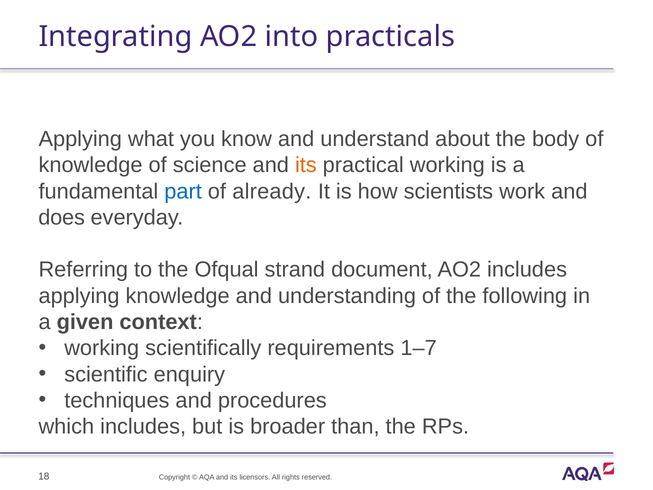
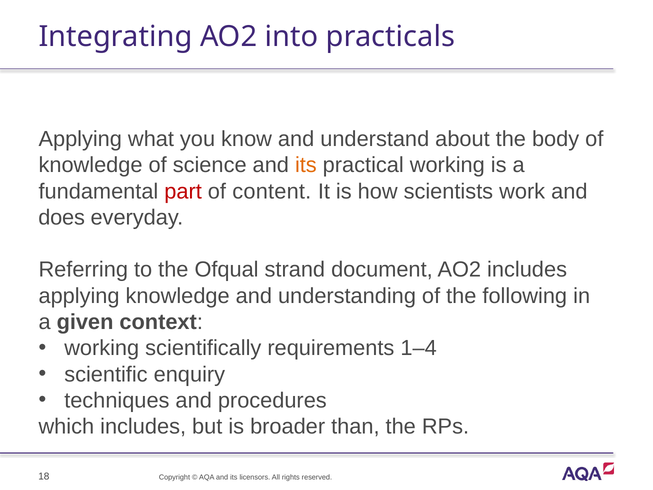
part colour: blue -> red (183, 191)
already: already -> content (272, 191)
1–7: 1–7 -> 1–4 (419, 348)
